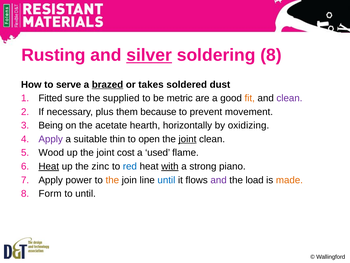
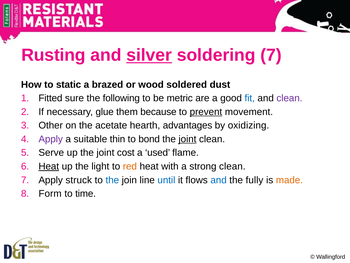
soldering 8: 8 -> 7 (271, 55)
serve: serve -> static (69, 84)
brazed underline: present -> none (107, 84)
takes: takes -> wood (151, 84)
supplied: supplied -> following (121, 98)
fit colour: orange -> blue (250, 98)
plus: plus -> glue (105, 112)
prevent underline: none -> present (206, 112)
Being: Being -> Other (51, 125)
horizontally: horizontally -> advantages (188, 125)
open: open -> bond (149, 139)
Wood: Wood -> Serve (51, 152)
zinc: zinc -> light (100, 166)
red colour: blue -> orange (130, 166)
with underline: present -> none (170, 166)
strong piano: piano -> clean (232, 166)
power: power -> struck (79, 180)
the colour: orange -> blue (112, 180)
and colour: purple -> blue (219, 180)
load: load -> fully (254, 180)
to until: until -> time (86, 193)
